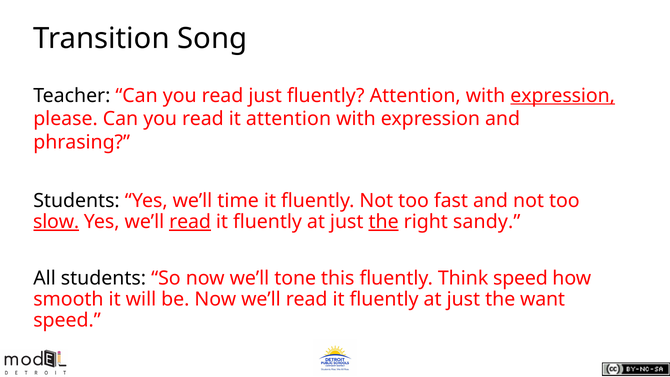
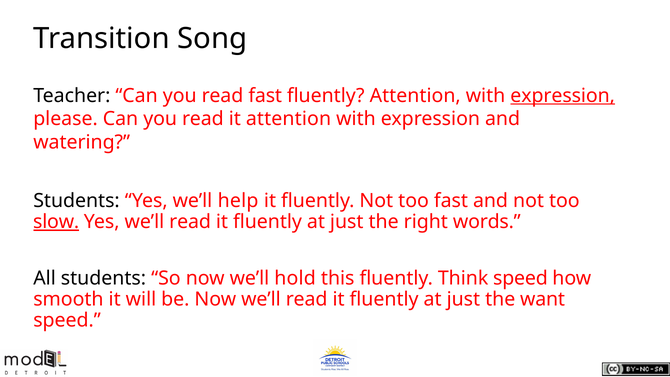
read just: just -> fast (265, 96)
phrasing: phrasing -> watering (82, 142)
time: time -> help (238, 201)
read underline: present -> none (190, 222)
the underline: present -> none (384, 222)
sandy: sandy -> words (487, 222)
tone: tone -> hold (295, 278)
